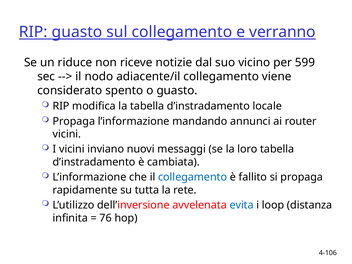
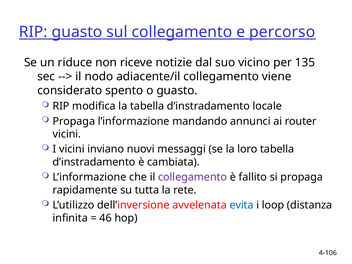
verranno: verranno -> percorso (282, 32)
599: 599 -> 135 (305, 62)
collegamento colour: blue -> purple (193, 177)
76: 76 -> 46 (106, 218)
